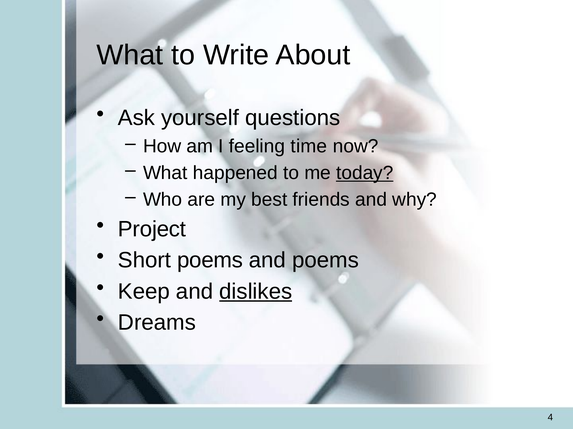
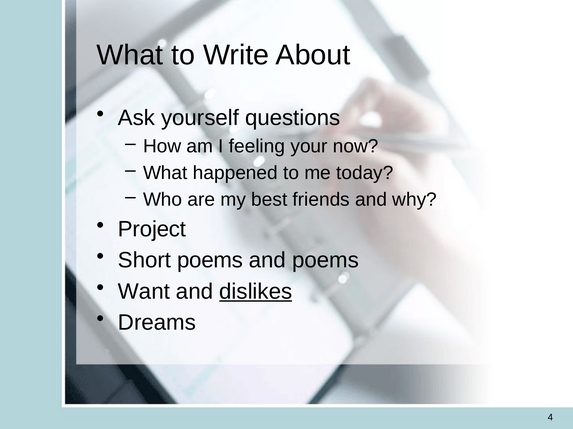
time: time -> your (309, 147)
today underline: present -> none (365, 173)
Keep: Keep -> Want (144, 292)
